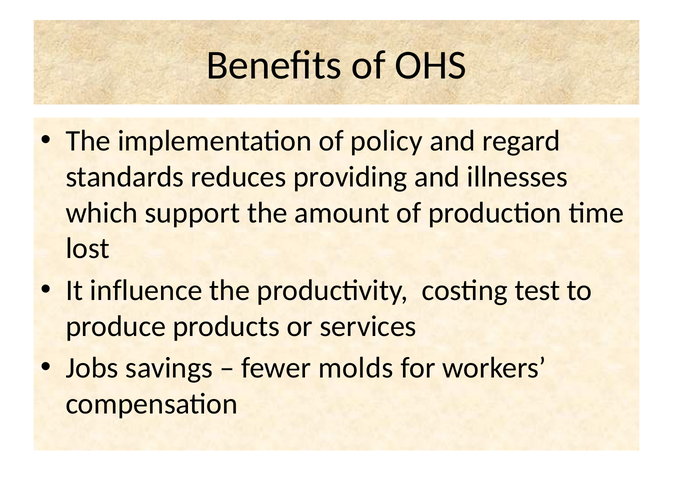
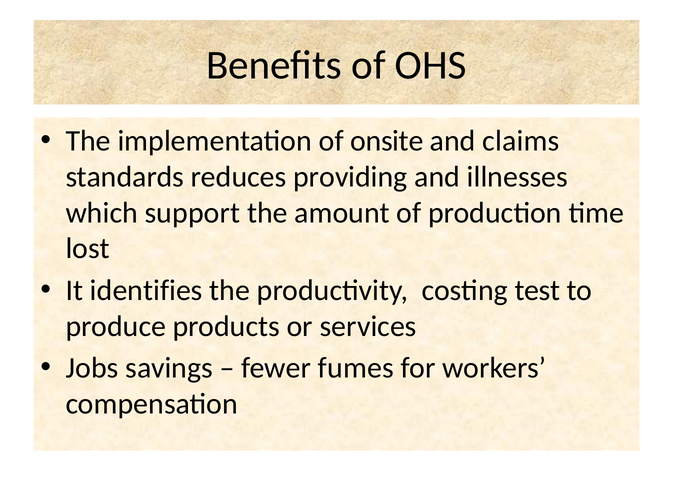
policy: policy -> onsite (387, 141)
regard: regard -> claims (521, 141)
influence: influence -> identifies (146, 291)
molds: molds -> fumes (356, 369)
